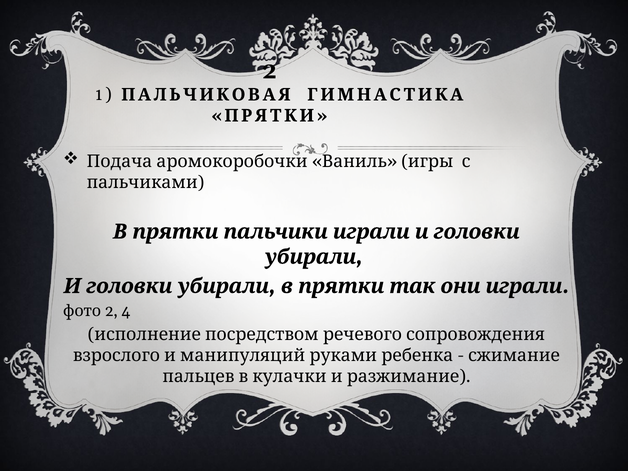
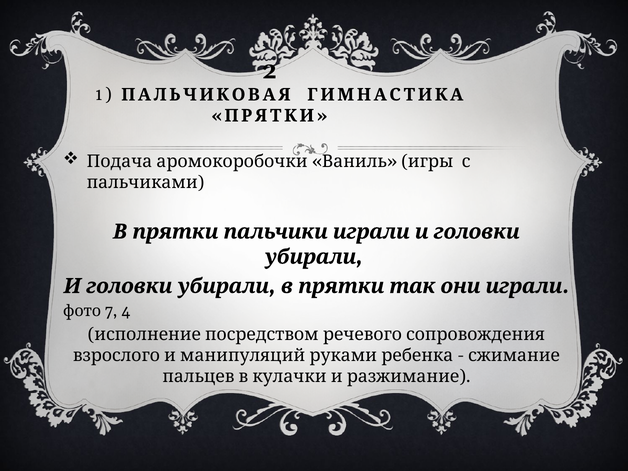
2: 2 -> 7 (111, 311)
